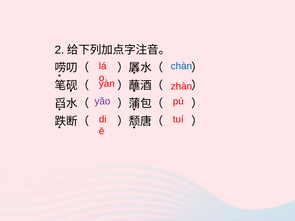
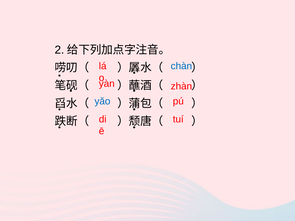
yǎo colour: purple -> blue (102, 101)
